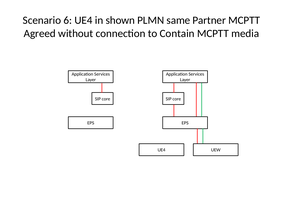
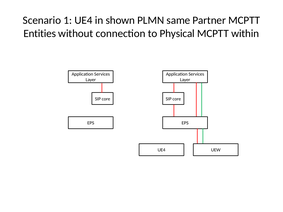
6: 6 -> 1 (68, 20)
Agreed: Agreed -> Entities (40, 34)
Contain: Contain -> Physical (177, 34)
media: media -> within (245, 34)
